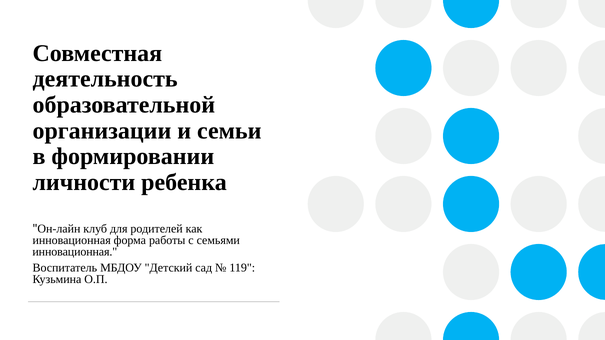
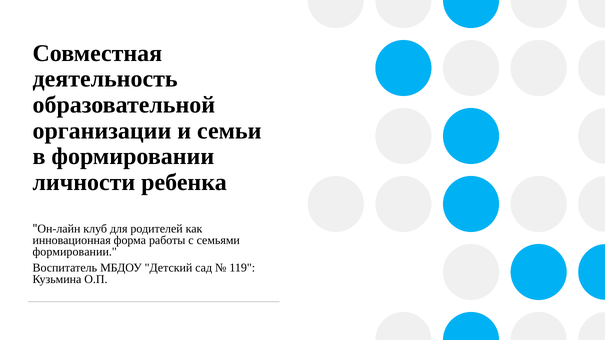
инновационная: инновационная -> формировании (75, 252)
